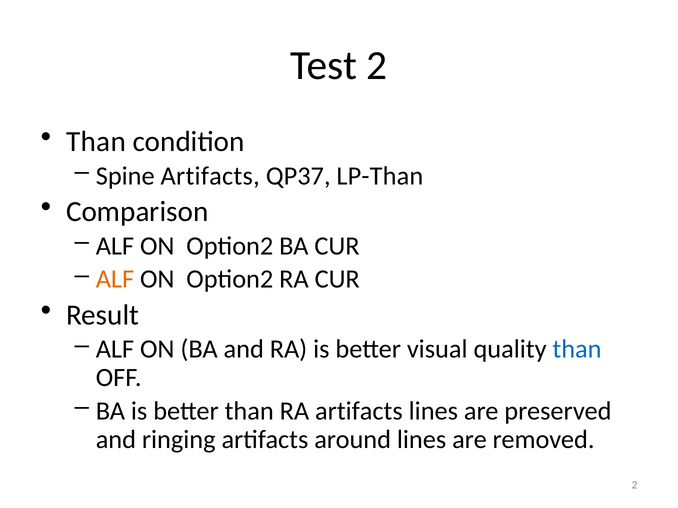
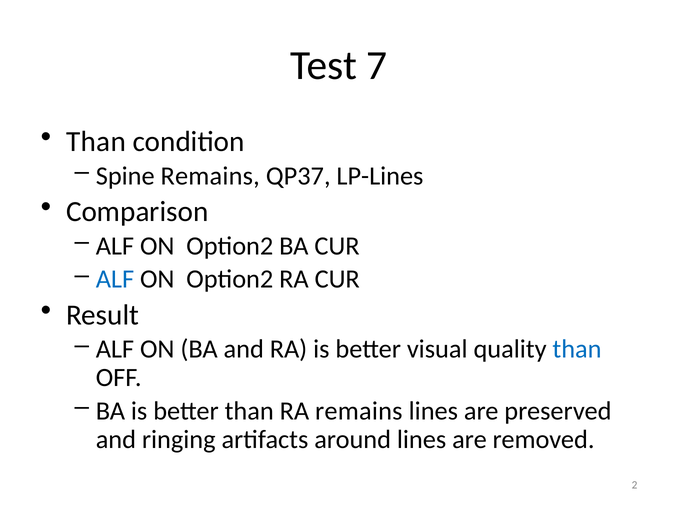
Test 2: 2 -> 7 (377, 66)
Spine Artifacts: Artifacts -> Remains (210, 176)
LP-Than: LP-Than -> LP-Lines (380, 176)
ALF colour: orange -> blue (115, 279)
RA artifacts: artifacts -> remains (359, 411)
